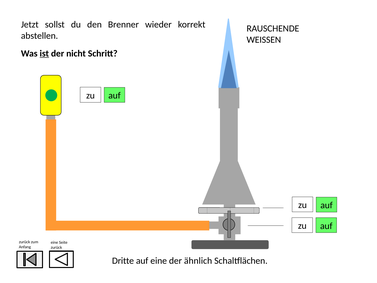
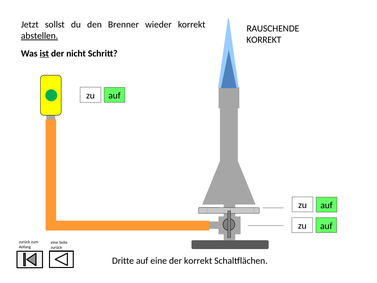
abstellen underline: none -> present (40, 36)
WEISSEN: WEISSEN -> KORREKT (264, 40)
der ähnlich: ähnlich -> korrekt (198, 261)
